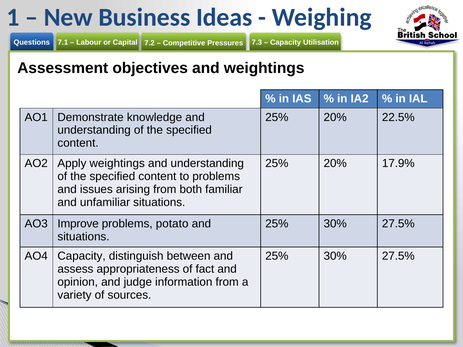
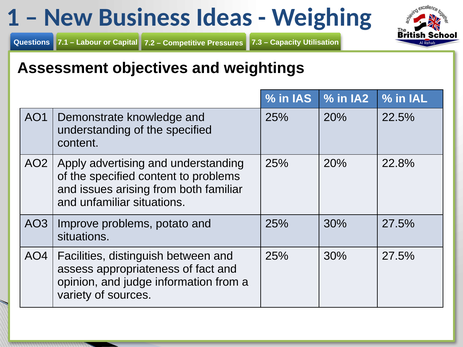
Apply weightings: weightings -> advertising (117, 164)
17.9%: 17.9% -> 22.8% (398, 164)
AO4 Capacity: Capacity -> Facilities (82, 256)
